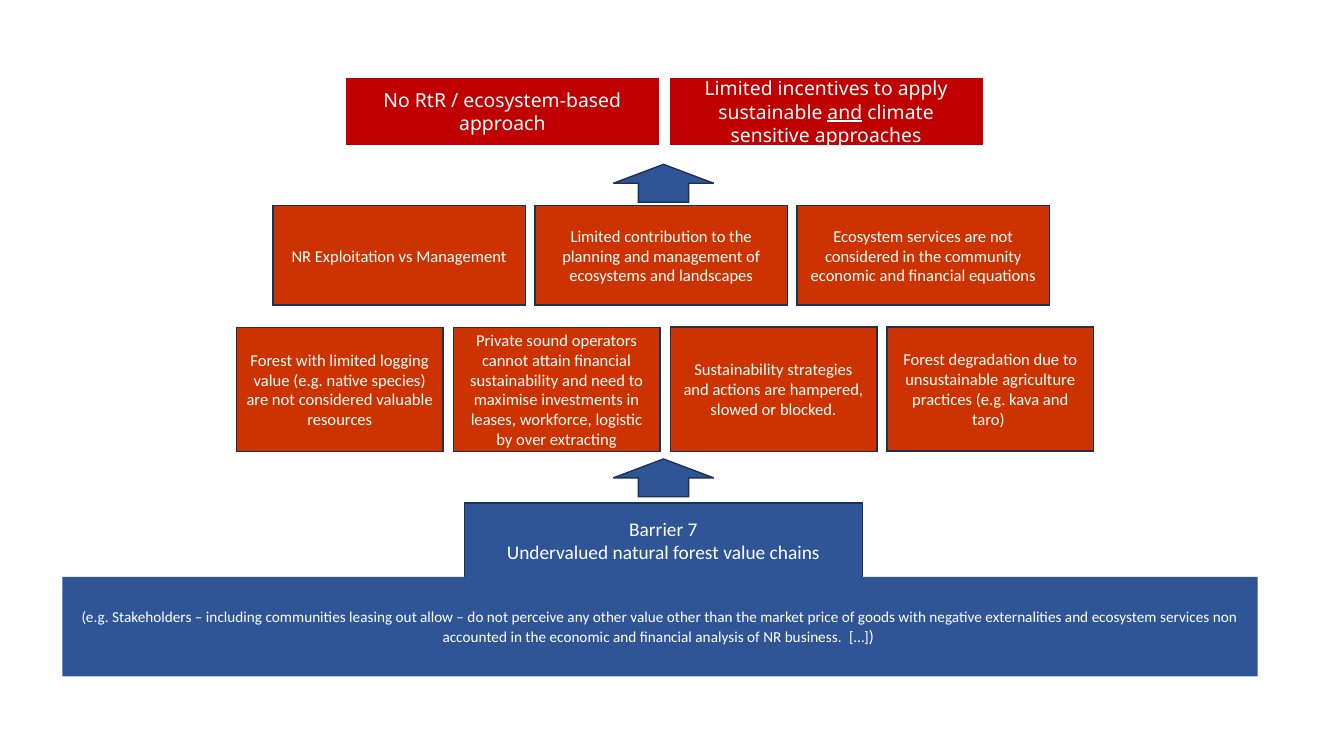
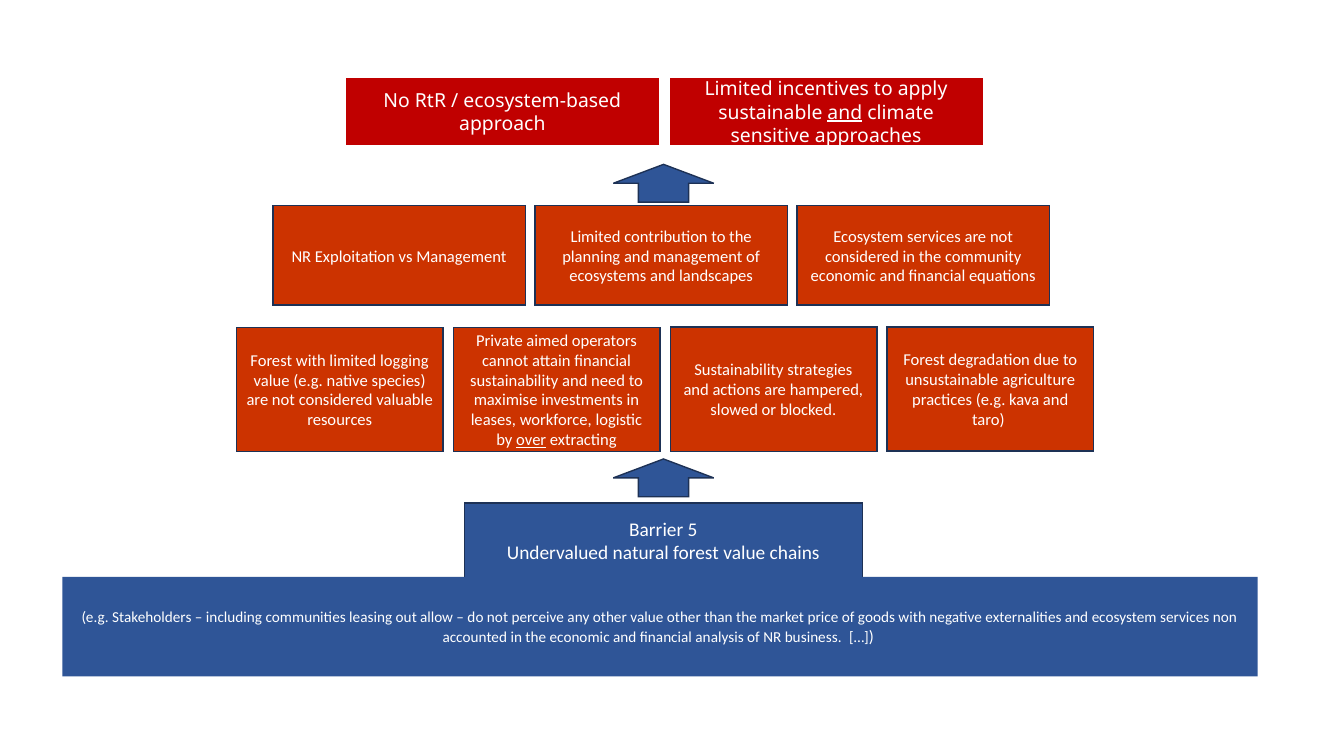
sound: sound -> aimed (547, 341)
over underline: none -> present (531, 441)
7: 7 -> 5 (693, 530)
